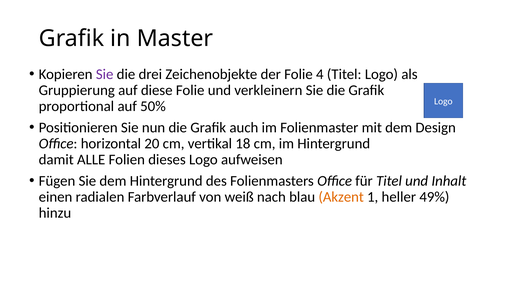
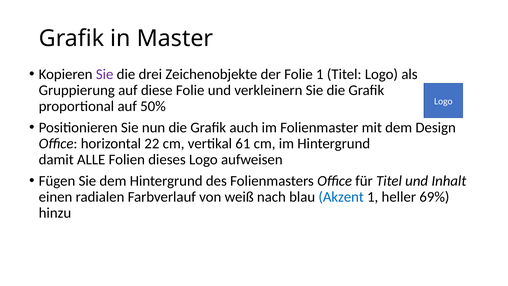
Folie 4: 4 -> 1 (320, 74)
20: 20 -> 22 (152, 143)
18: 18 -> 61 (243, 143)
Akzent colour: orange -> blue (341, 197)
49%: 49% -> 69% (434, 197)
